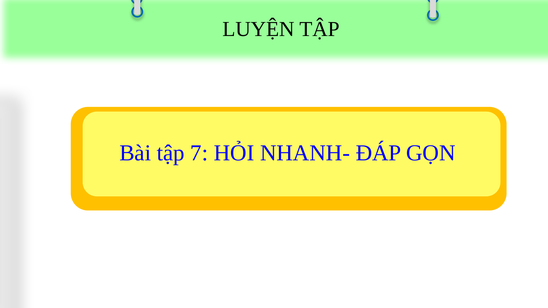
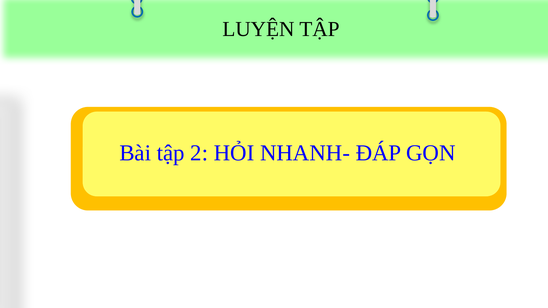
7: 7 -> 2 (199, 153)
